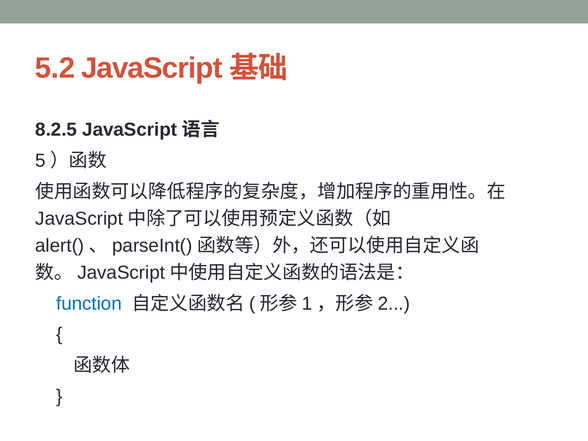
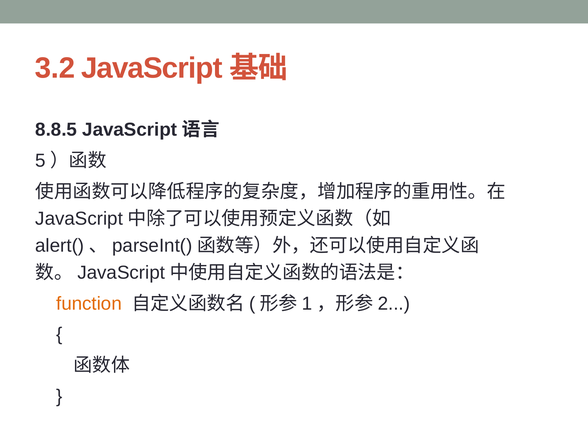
5.2: 5.2 -> 3.2 (55, 68)
8.2.5: 8.2.5 -> 8.8.5 (56, 130)
function colour: blue -> orange (89, 303)
